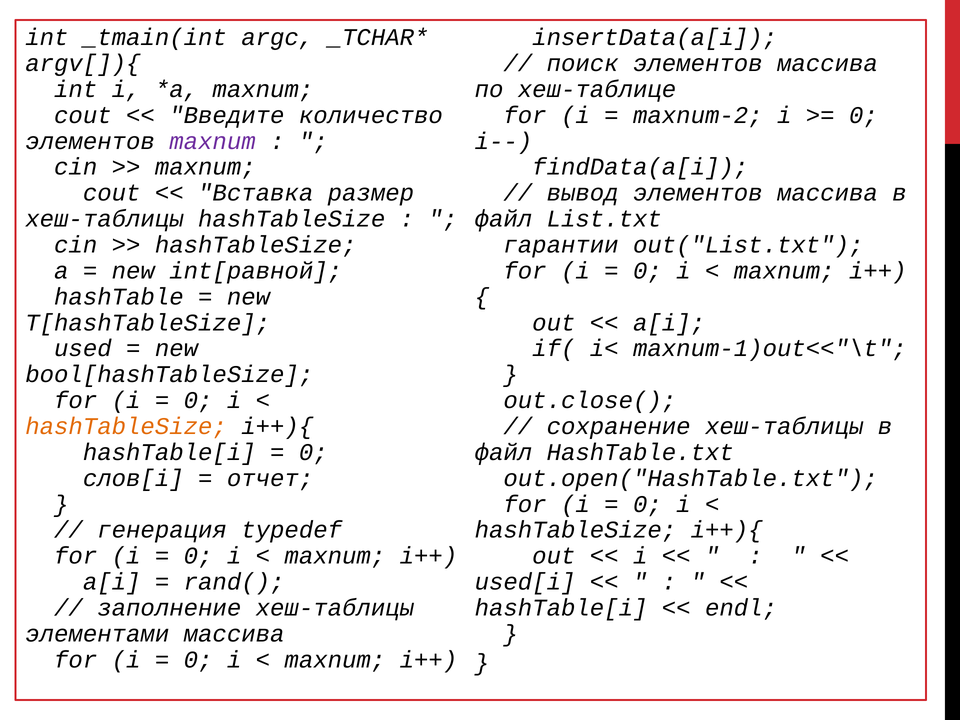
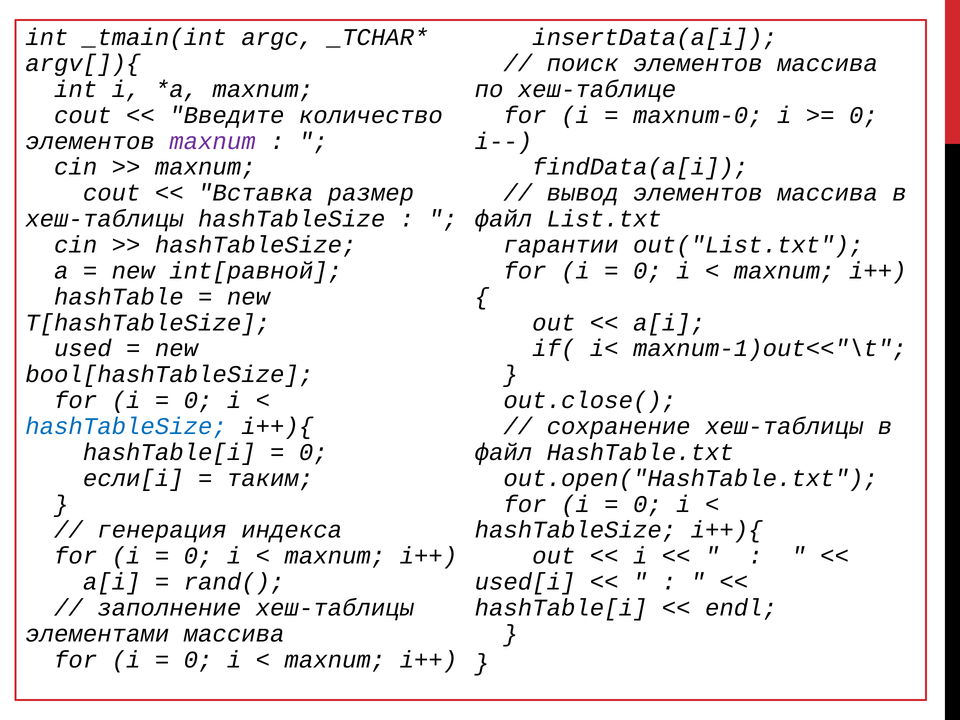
maxnum-2: maxnum-2 -> maxnum-0 (698, 115)
hashTableSize colour: orange -> blue (126, 426)
слов[i: слов[i -> если[i (133, 478)
отчет: отчет -> таким (270, 478)
typedef: typedef -> индекса (292, 530)
